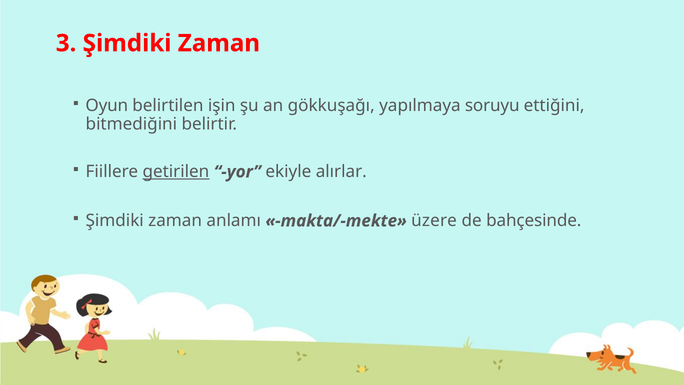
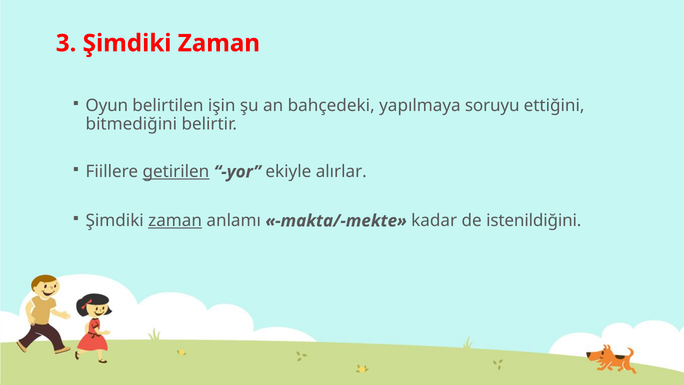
gökkuşağı: gökkuşağı -> bahçedeki (331, 106)
zaman underline: none -> present (175, 221)
üzere: üzere -> kadar (434, 221)
bahçesinde: bahçesinde -> istenildiğini (534, 221)
